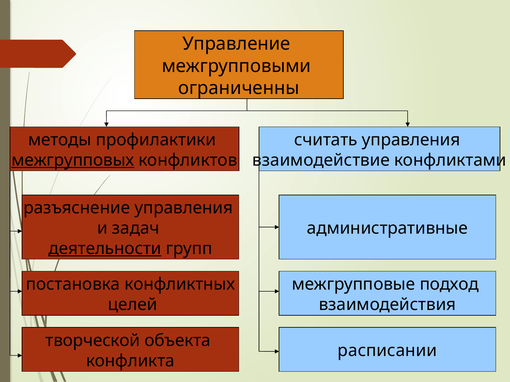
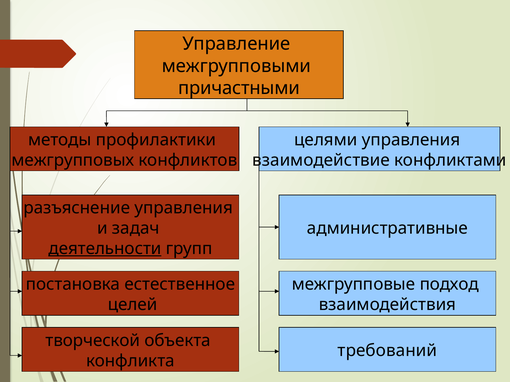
ограниченны: ограниченны -> причастными (239, 88)
считать: считать -> целями (326, 140)
межгрупповых underline: present -> none (73, 160)
конфликтных: конфликтных -> естественное (180, 285)
расписании: расписании -> требований (387, 351)
